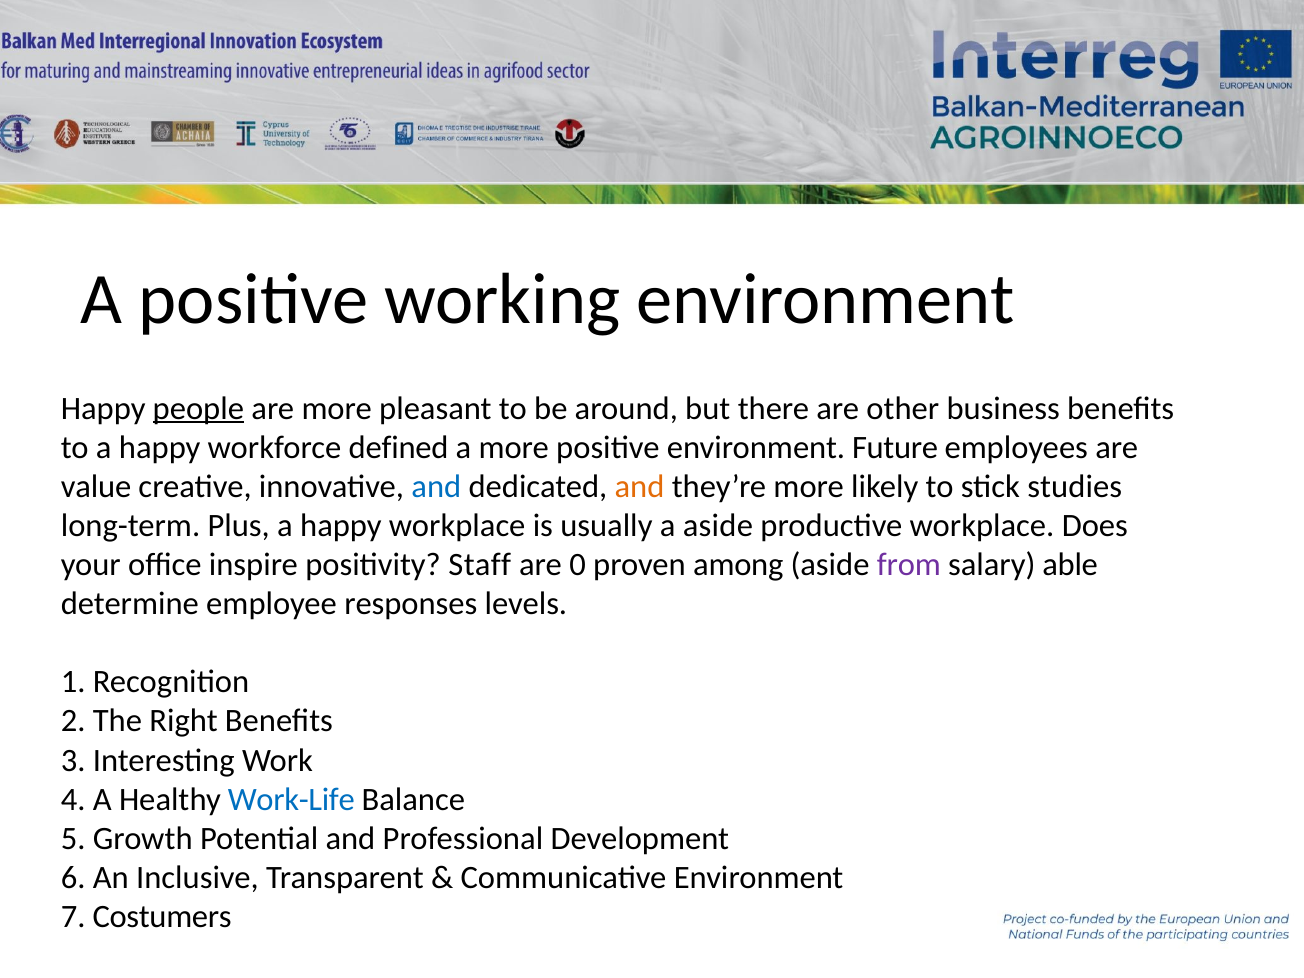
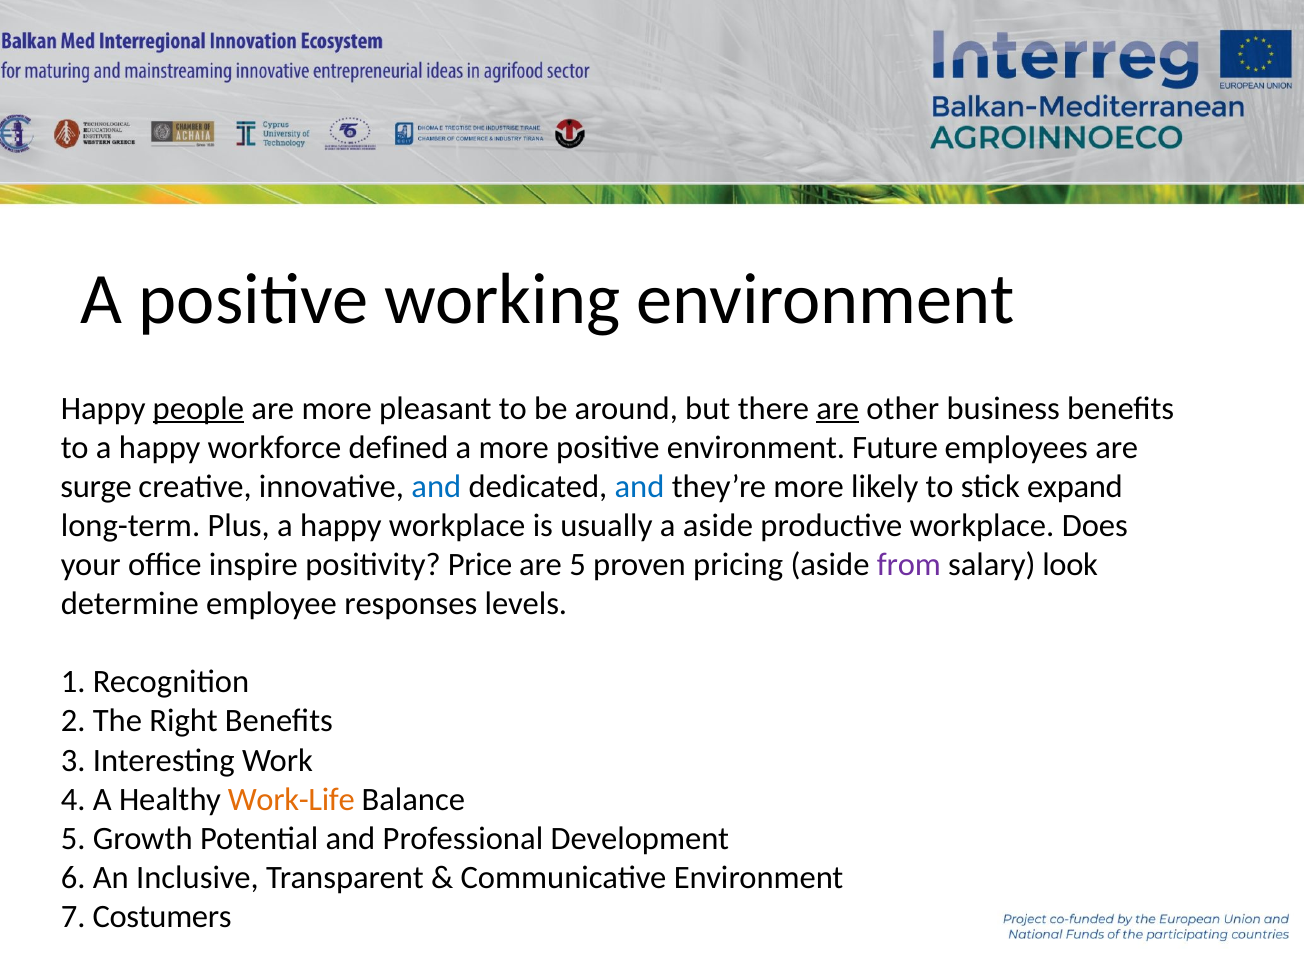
are underline: none -> present (838, 408)
value: value -> surge (96, 487)
and colour: orange -> blue (640, 487)
studies: studies -> expand (1075, 487)
Staff: Staff -> Price (480, 565)
are 0: 0 -> 5 (577, 565)
among: among -> pricing (738, 565)
able: able -> look (1070, 565)
Work-Life colour: blue -> orange (291, 799)
